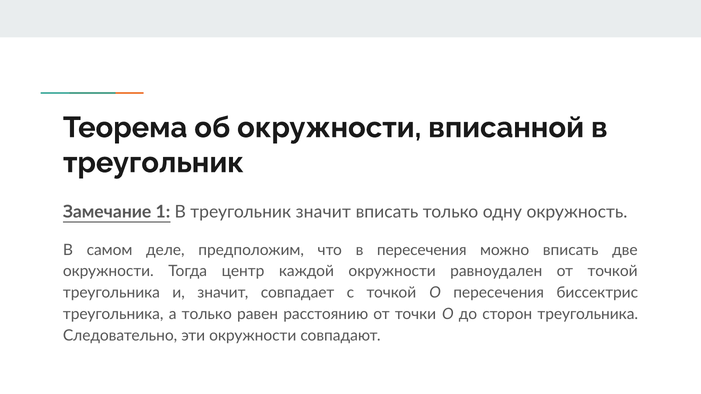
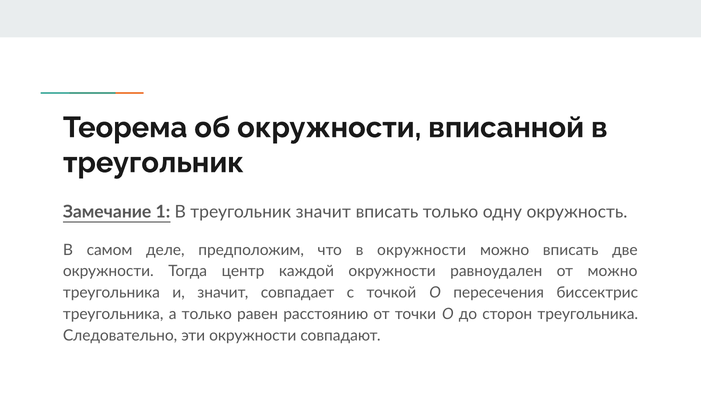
в пересечения: пересечения -> окружности (422, 250)
от точкой: точкой -> можно (613, 272)
